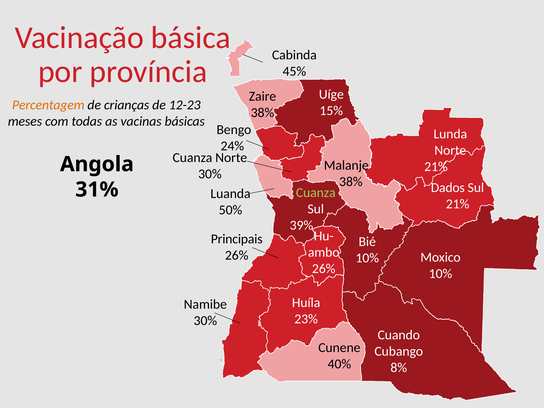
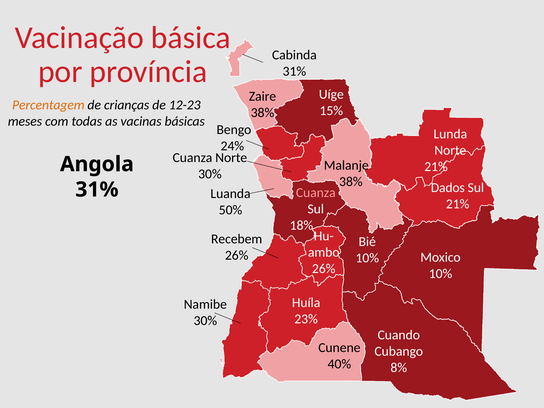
45%: 45% -> 31% (294, 71)
Cuanza colour: light green -> pink (316, 193)
39%: 39% -> 18% (301, 225)
Principais: Principais -> Recebem (237, 239)
